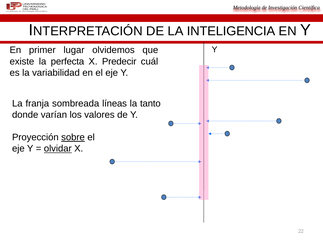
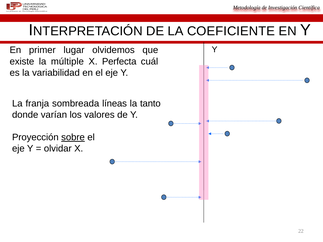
INTELIGENCIA: INTELIGENCIA -> COEFICIENTE (231, 31)
perfecta: perfecta -> múltiple (67, 61)
Predecir: Predecir -> Perfecta (119, 61)
olvidar underline: present -> none (58, 149)
